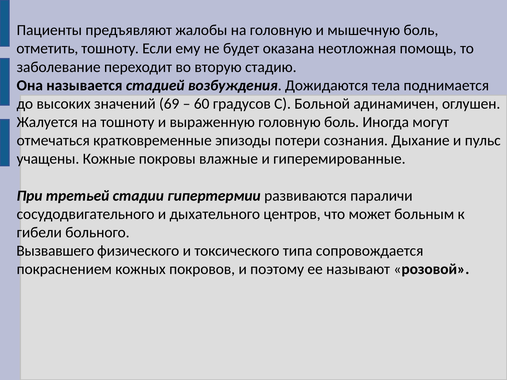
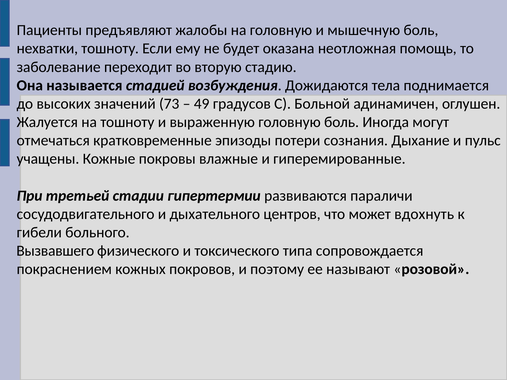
отметить: отметить -> нехватки (47, 49)
69: 69 -> 73 (169, 104)
60: 60 -> 49 (202, 104)
больным: больным -> вдохнуть (424, 214)
